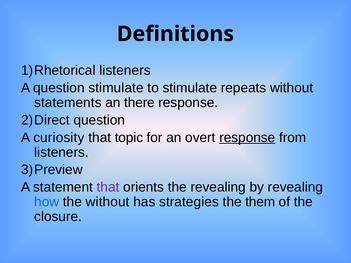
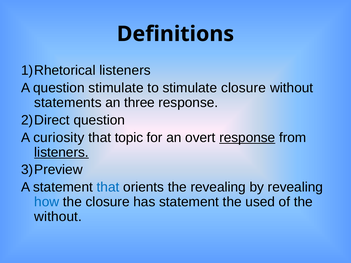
stimulate repeats: repeats -> closure (244, 88)
there: there -> three (140, 103)
listeners underline: none -> present (61, 152)
that colour: purple -> blue (108, 187)
the without: without -> closure (108, 202)
has strategies: strategies -> statement (189, 202)
them: them -> used (260, 202)
closure: closure -> without (58, 217)
